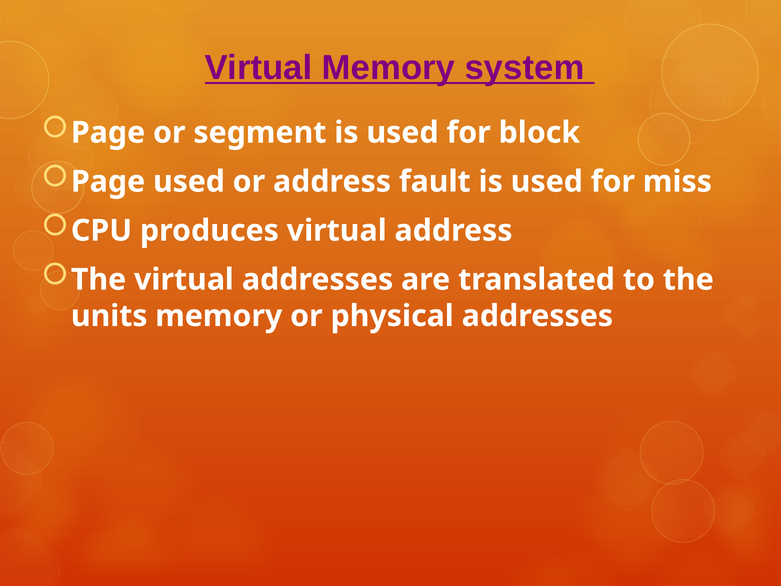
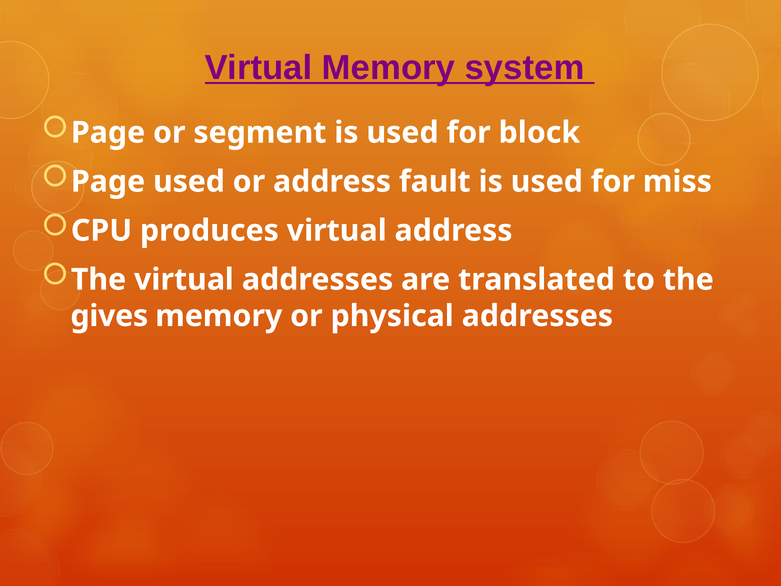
units: units -> gives (109, 316)
